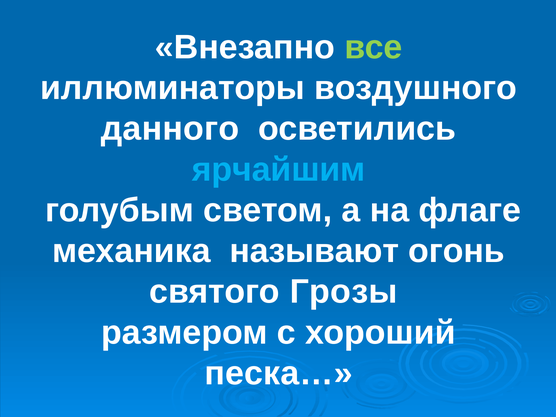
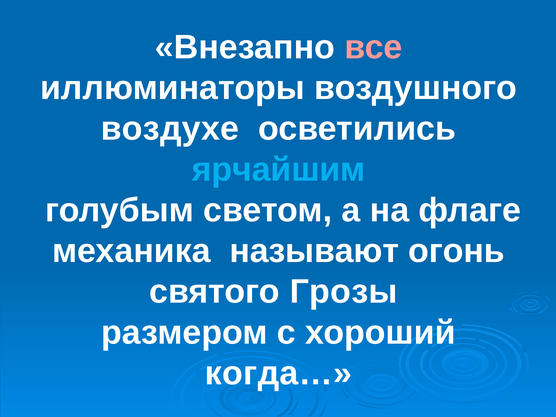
все colour: light green -> pink (373, 47)
данного: данного -> воздухе (170, 129)
песка…: песка… -> когда… (278, 373)
